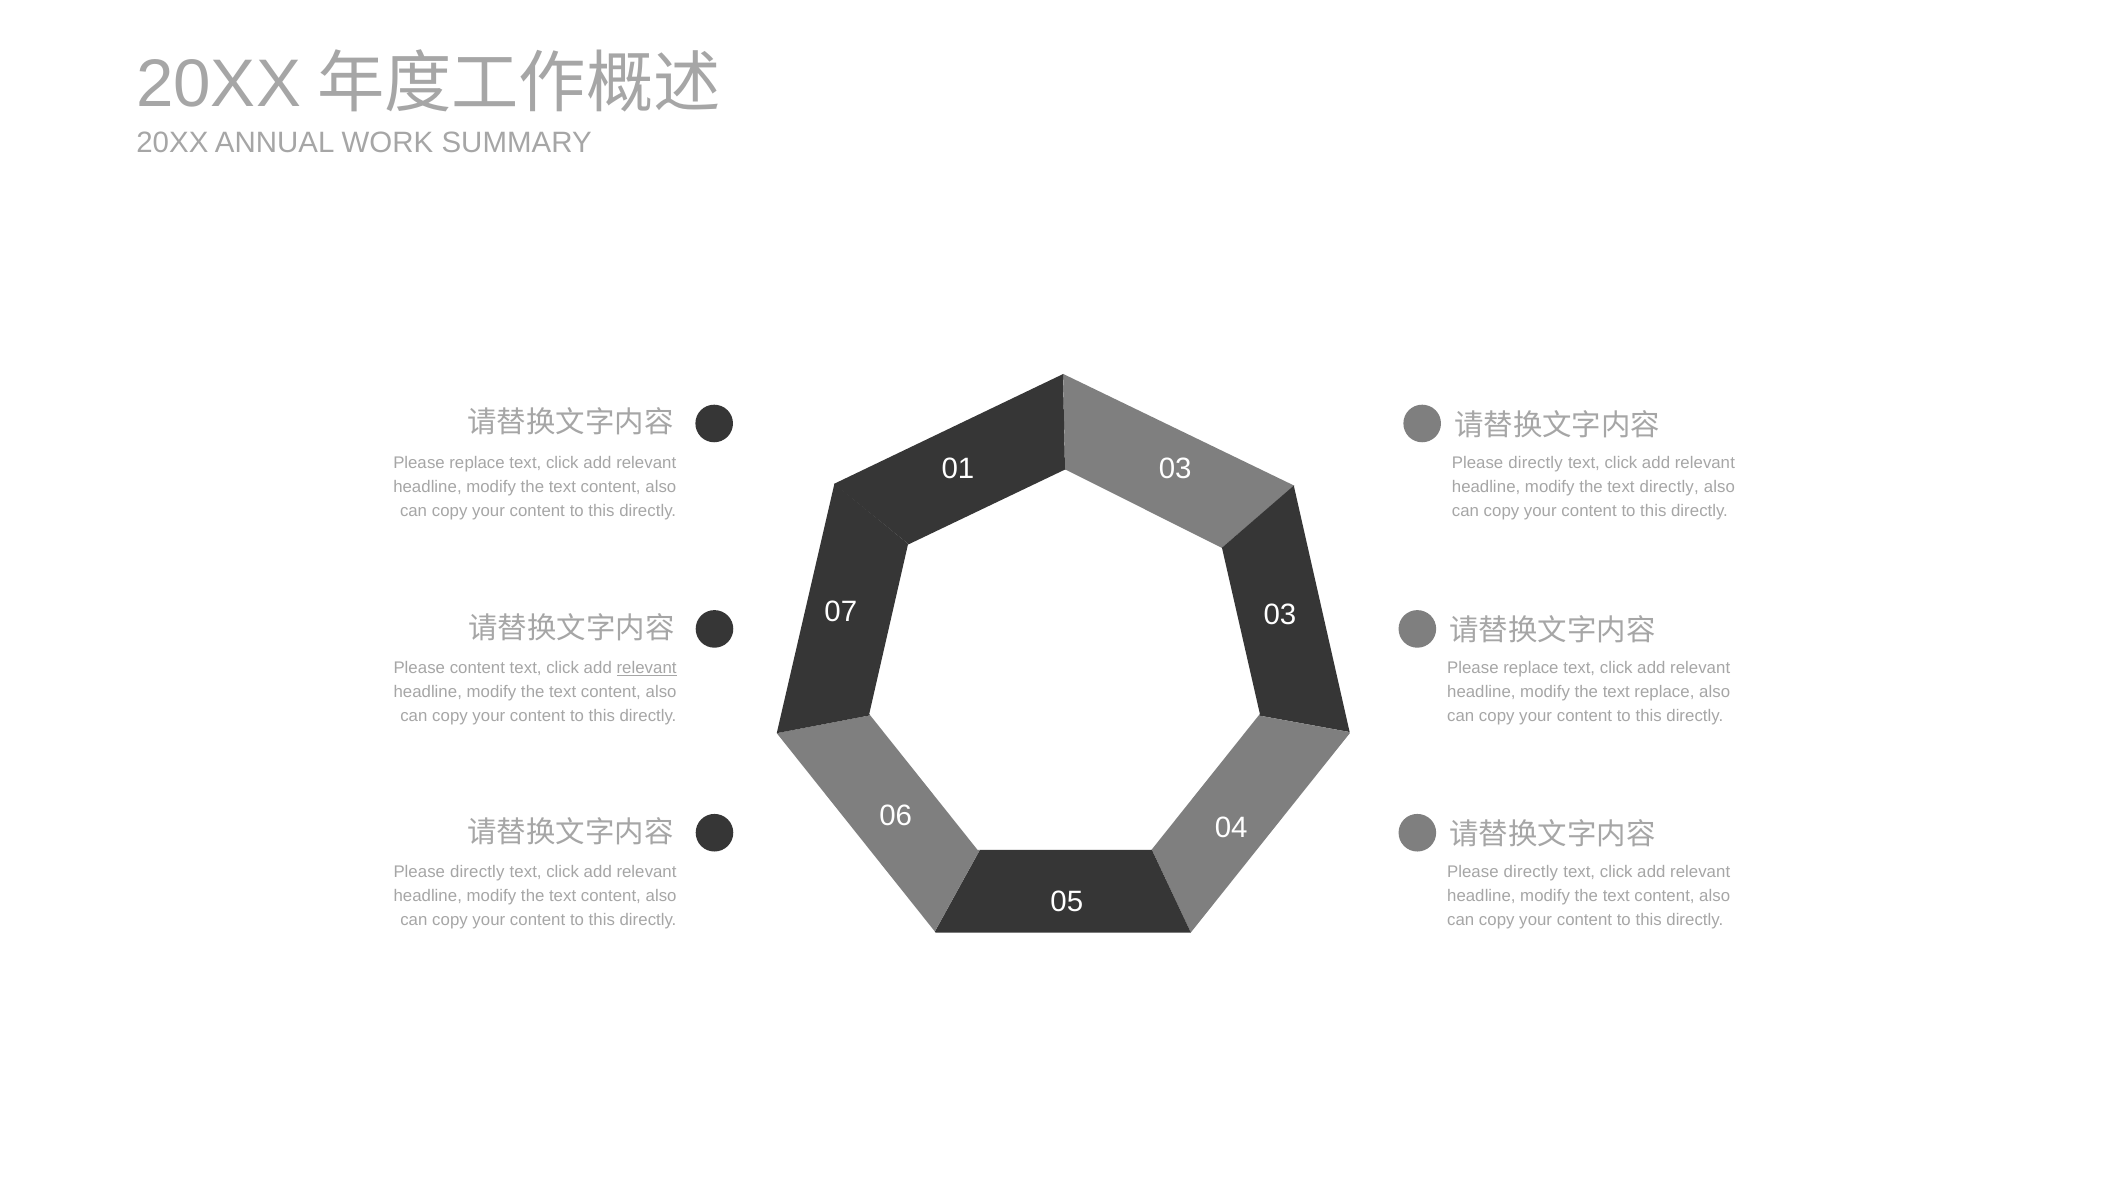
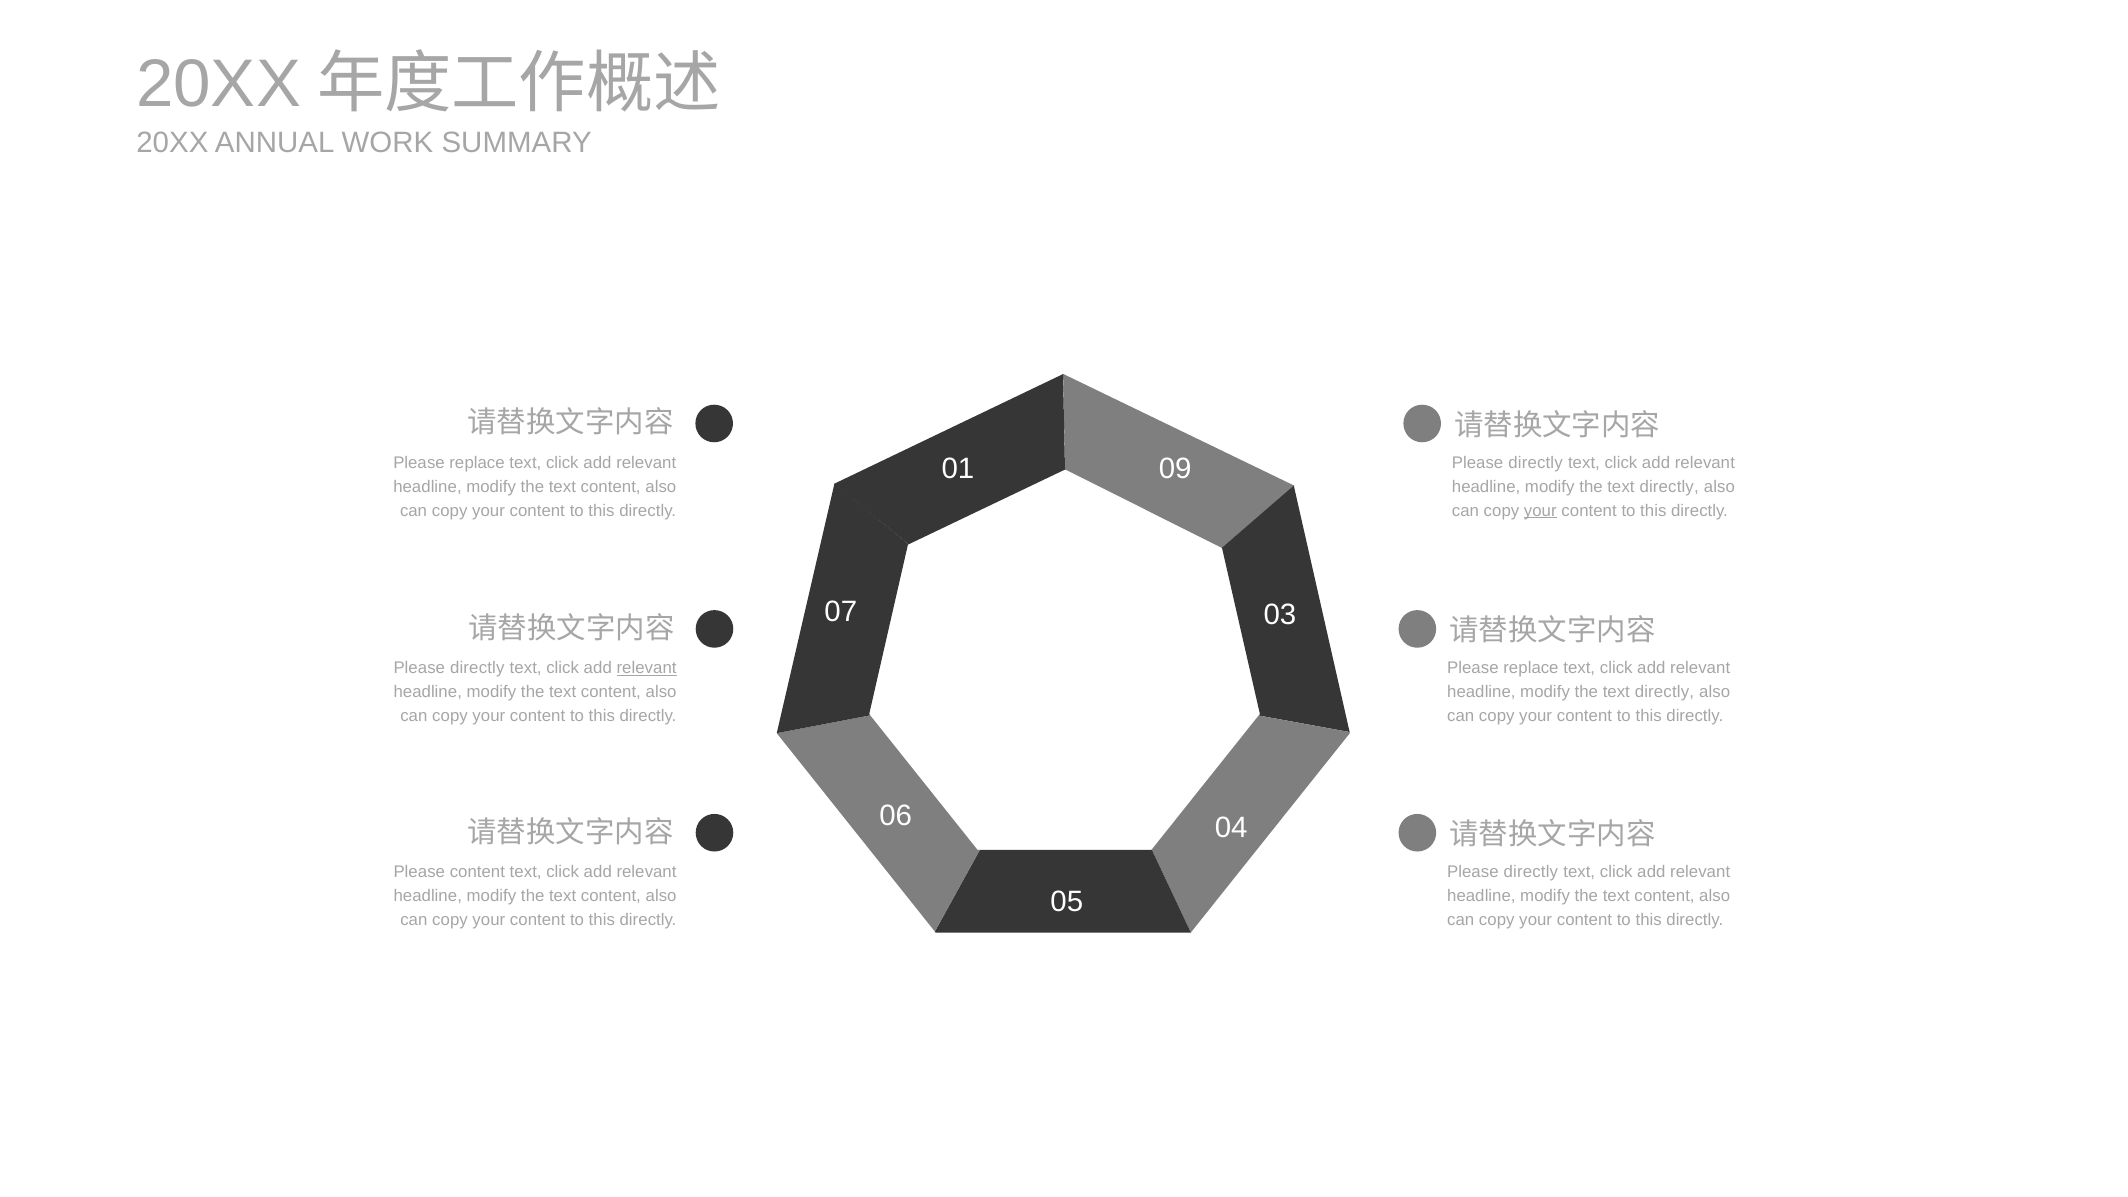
01 03: 03 -> 09 (1175, 469)
your underline: none -> present (1540, 511)
content: content -> directly (477, 668)
replace: replace -> directly (1664, 692)
directly: directly -> content (477, 872)
